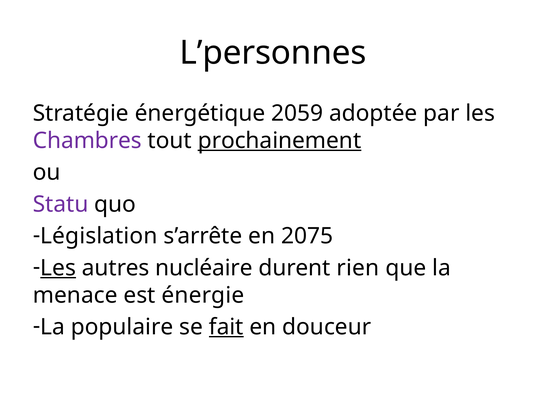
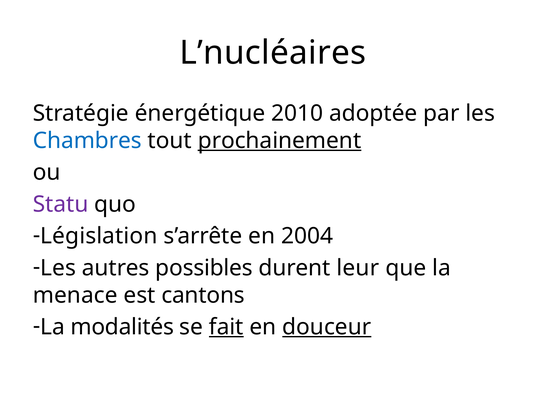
L’personnes: L’personnes -> L’nucléaires (273, 53)
2059: 2059 -> 2010 (297, 114)
Chambres colour: purple -> blue (87, 141)
2075: 2075 -> 2004 (307, 236)
Les underline: present -> none (58, 268)
nucléaire: nucléaire -> possibles (204, 268)
rien: rien -> leur (358, 268)
énergie: énergie -> cantons (203, 296)
populaire: populaire -> modalités (122, 327)
douceur underline: none -> present (327, 327)
